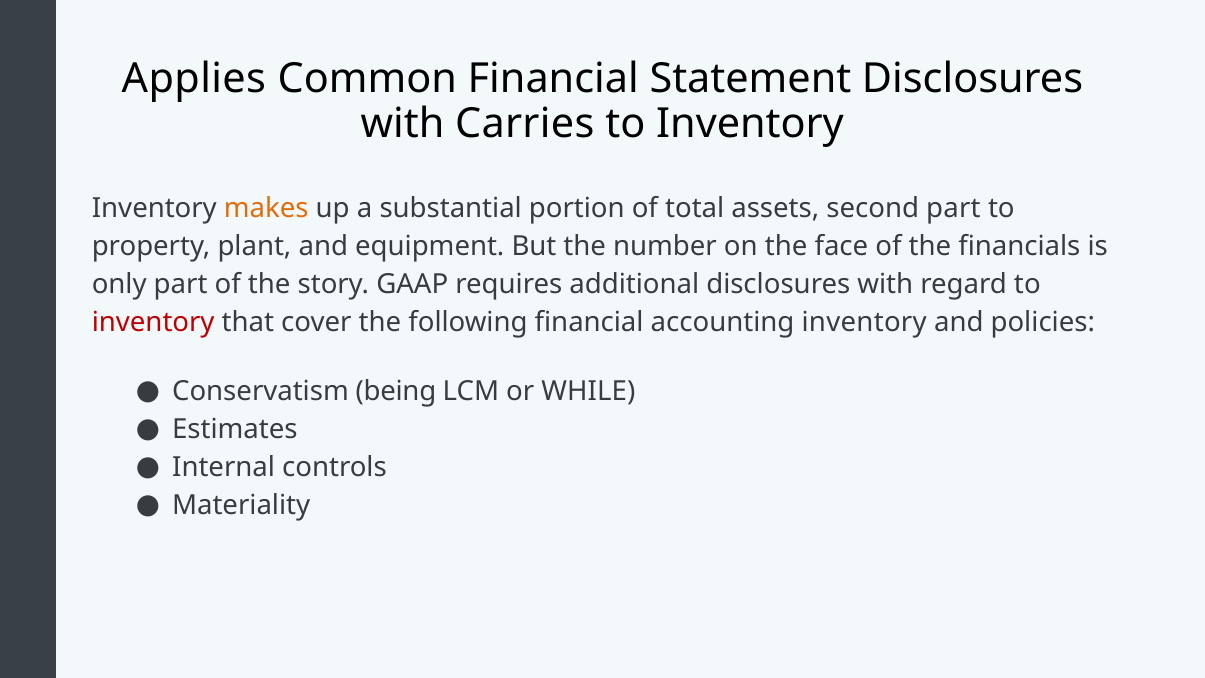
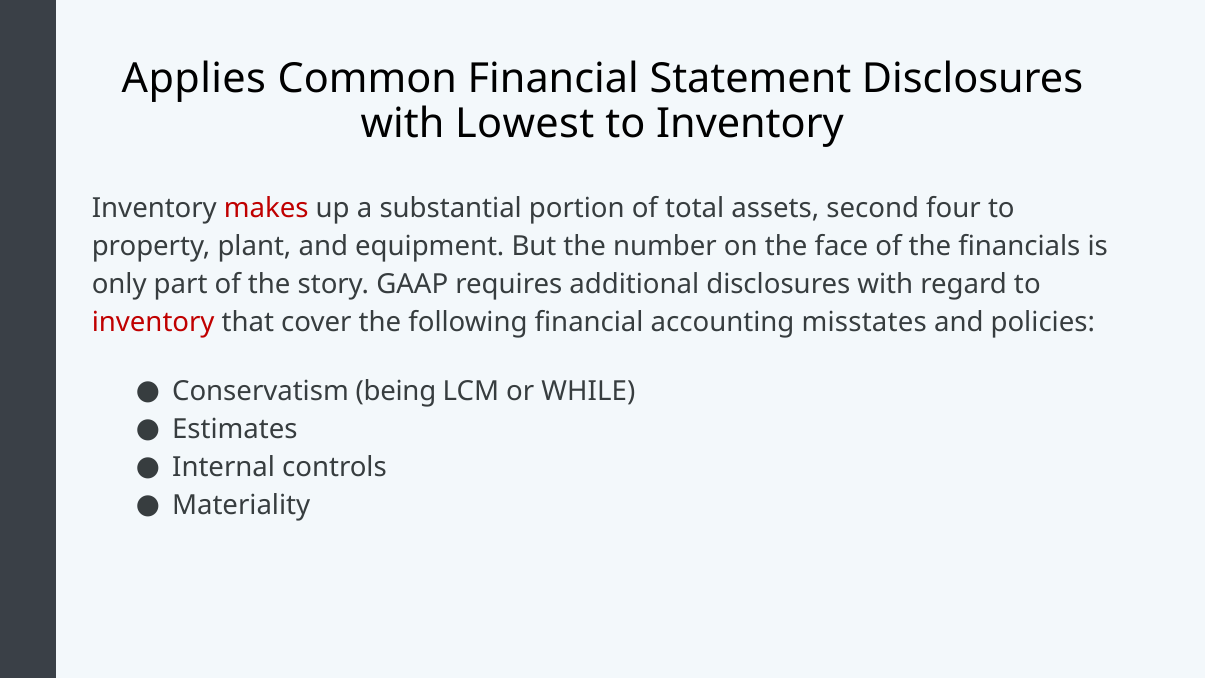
Carries: Carries -> Lowest (525, 124)
makes colour: orange -> red (266, 208)
second part: part -> four (953, 208)
accounting inventory: inventory -> misstates (864, 323)
